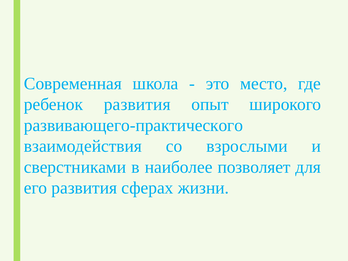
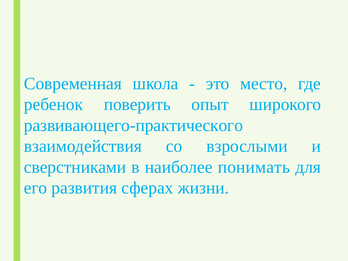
ребенок развития: развития -> поверить (137, 104)
позволяет: позволяет -> понимать (254, 167)
